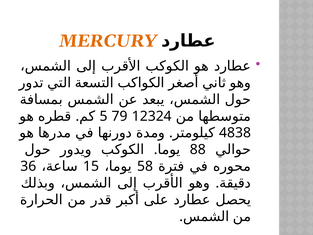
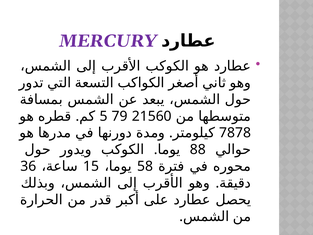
MERCURY colour: orange -> purple (108, 41)
12324: 12324 -> 21560 (152, 116)
4838: 4838 -> 7878 (235, 133)
